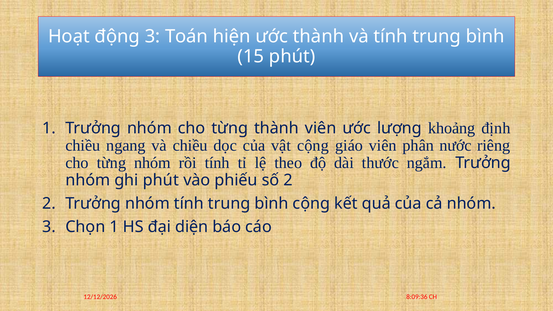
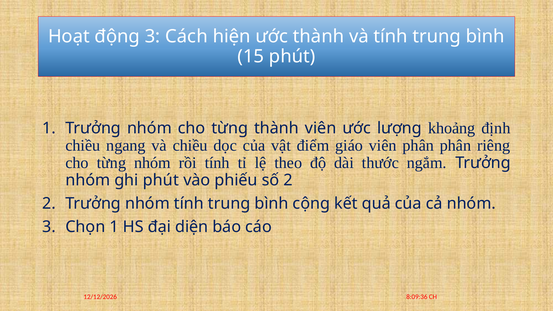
Toán: Toán -> Cách (186, 37)
vật cộng: cộng -> điểm (313, 146)
phân nước: nước -> phân (456, 146)
